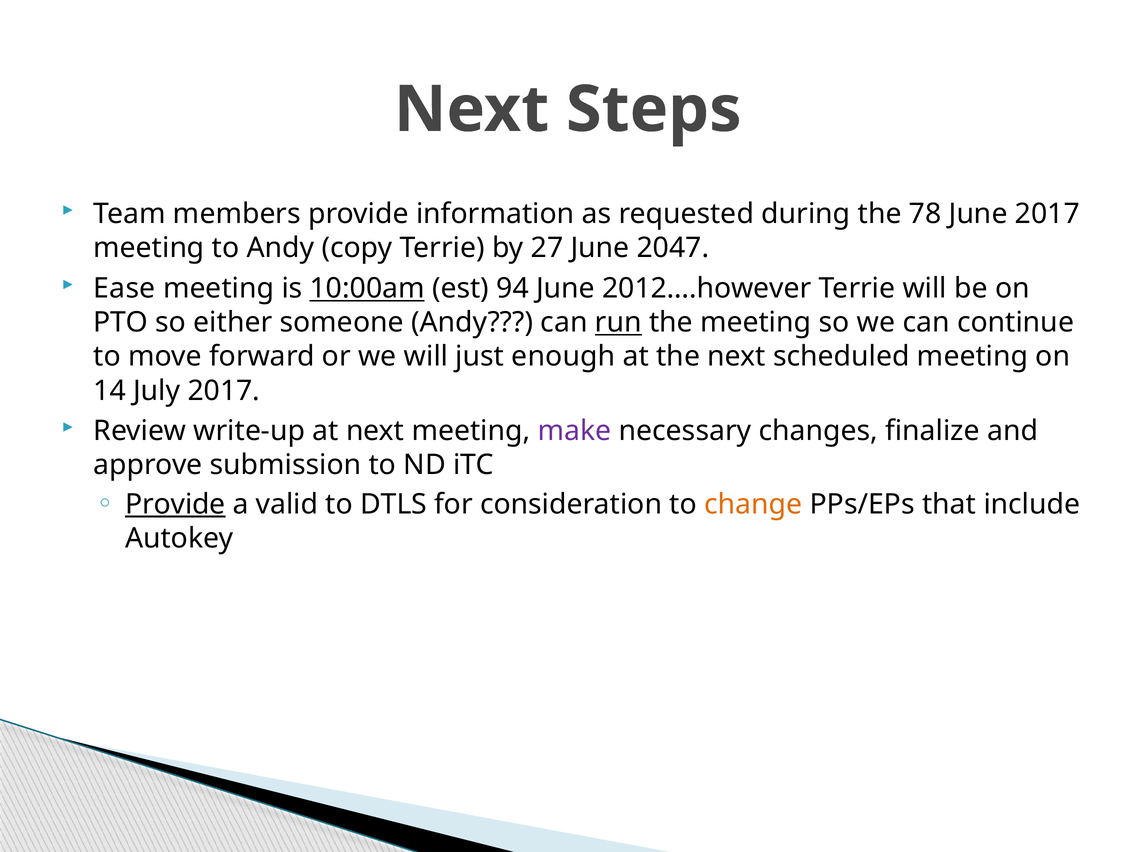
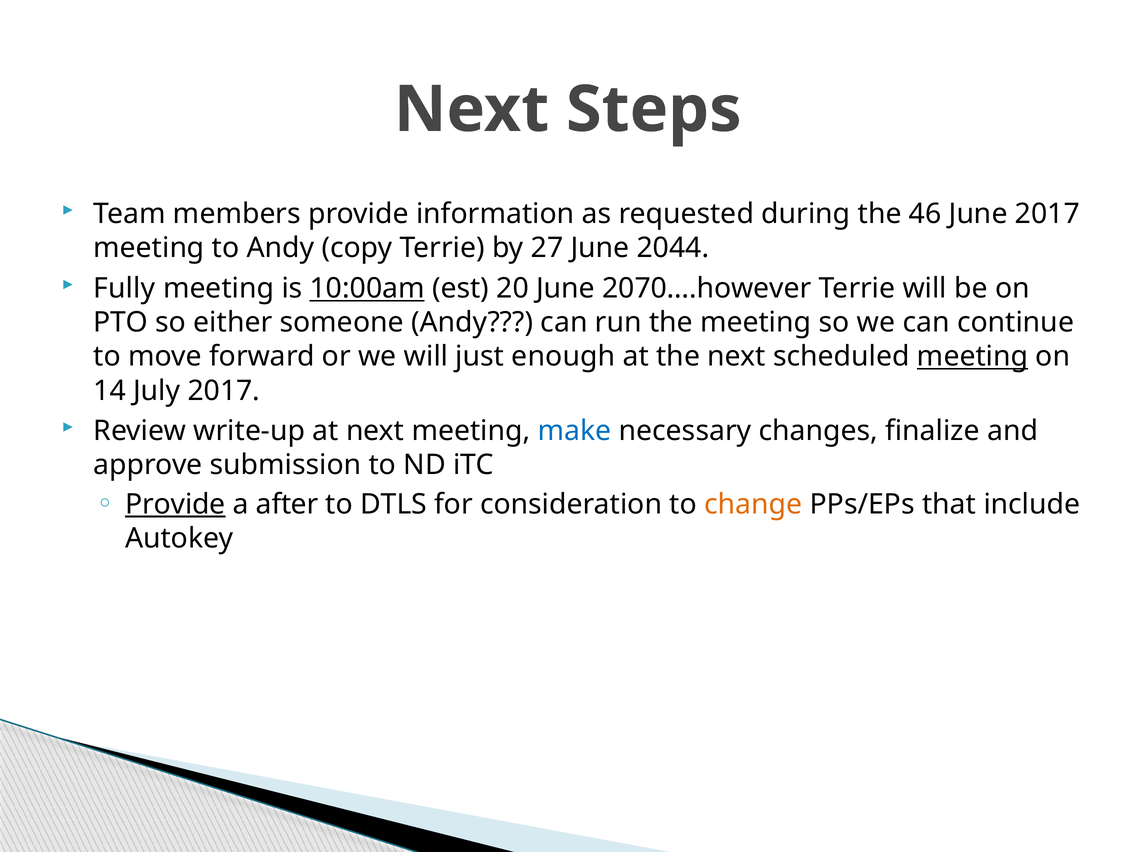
78: 78 -> 46 (925, 214)
2047: 2047 -> 2044 (673, 248)
Ease: Ease -> Fully (124, 288)
94: 94 -> 20 (513, 288)
2012….however: 2012….however -> 2070….however (707, 288)
run underline: present -> none (618, 322)
meeting underline: none -> present (973, 357)
make colour: purple -> blue (575, 431)
valid: valid -> after (287, 504)
